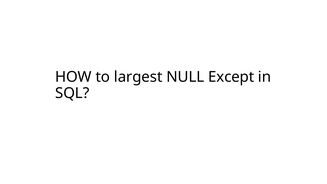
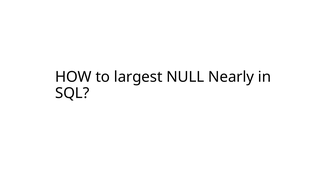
Except: Except -> Nearly (231, 77)
